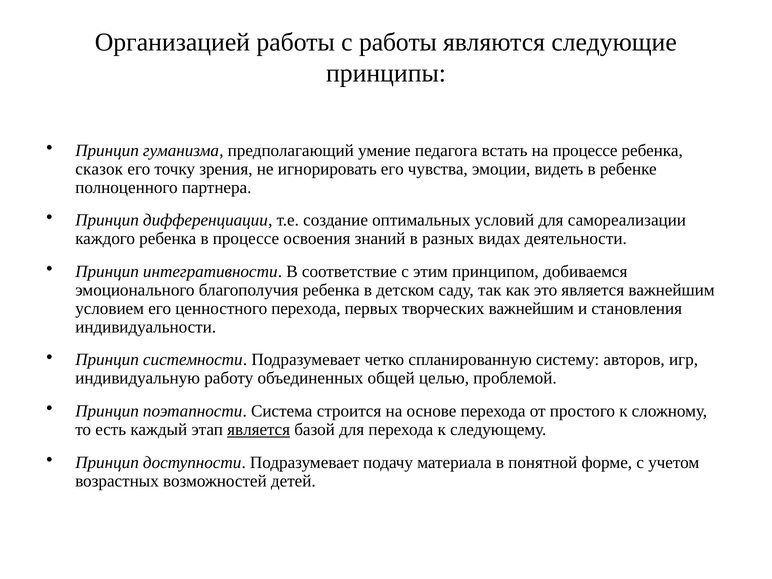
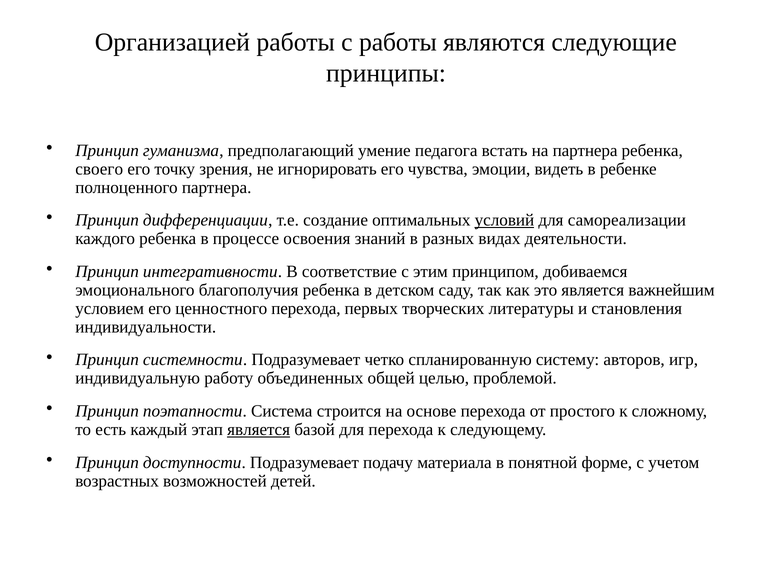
на процессе: процессе -> партнера (585, 150)
сказок: сказок -> своего (99, 169)
условий underline: none -> present (504, 220)
творческих важнейшим: важнейшим -> литературы (531, 309)
